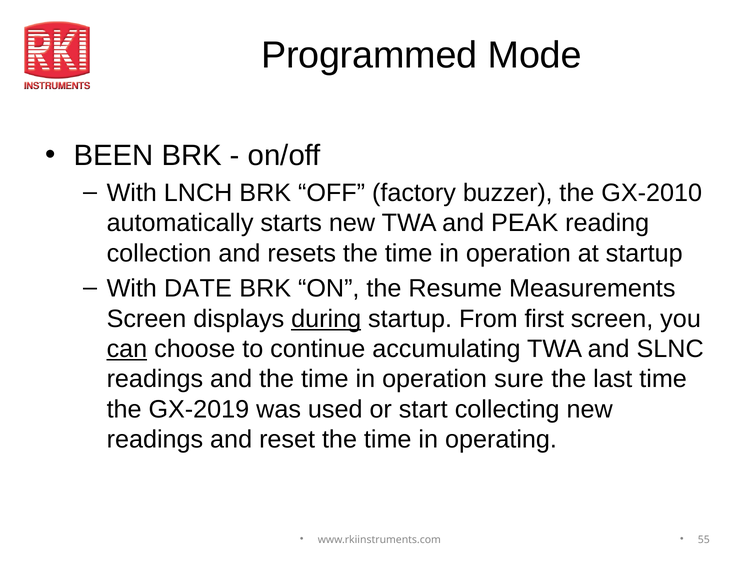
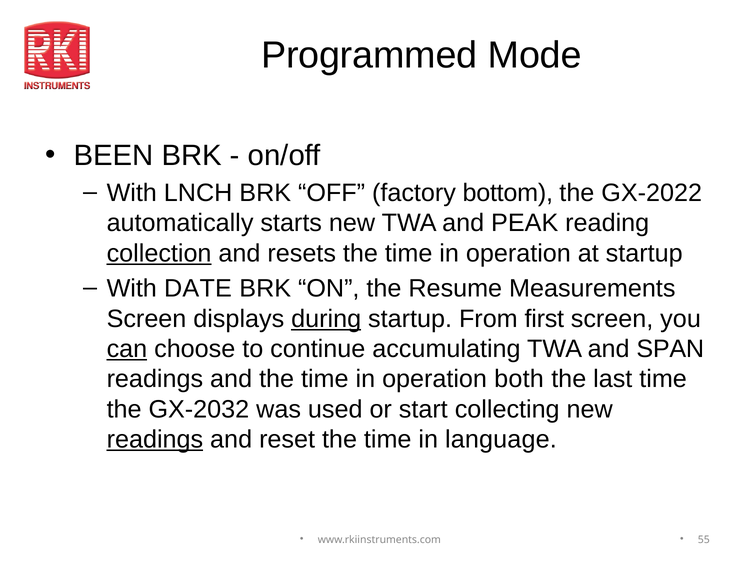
buzzer: buzzer -> bottom (508, 193)
GX-2010: GX-2010 -> GX-2022 (652, 193)
collection underline: none -> present (159, 253)
SLNC: SLNC -> SPAN (670, 349)
sure: sure -> both (519, 379)
GX-2019: GX-2019 -> GX-2032 (199, 409)
readings underline: none -> present (155, 440)
operating: operating -> language (501, 440)
